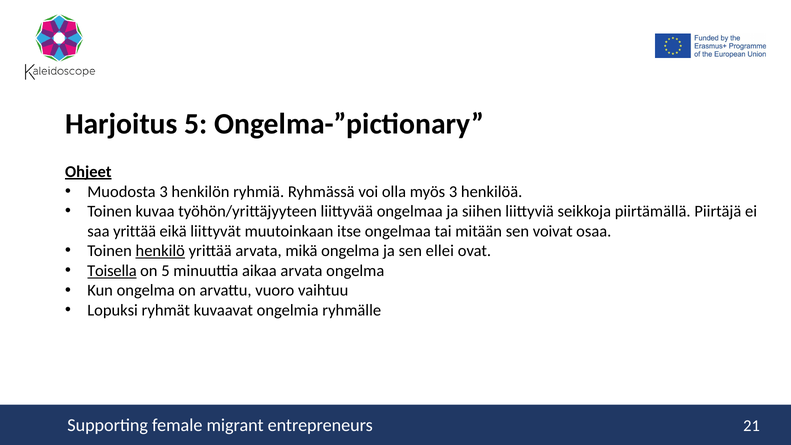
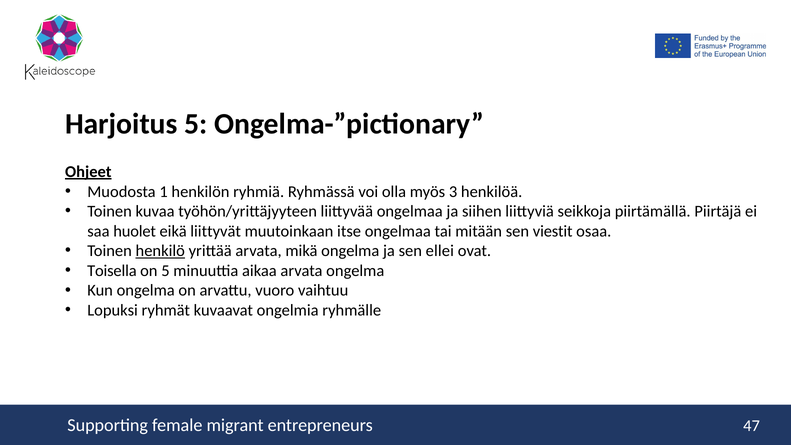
Muodosta 3: 3 -> 1 (164, 192)
saa yrittää: yrittää -> huolet (135, 231)
voivat: voivat -> viestit (553, 231)
Toisella underline: present -> none (112, 271)
21: 21 -> 47 (752, 426)
